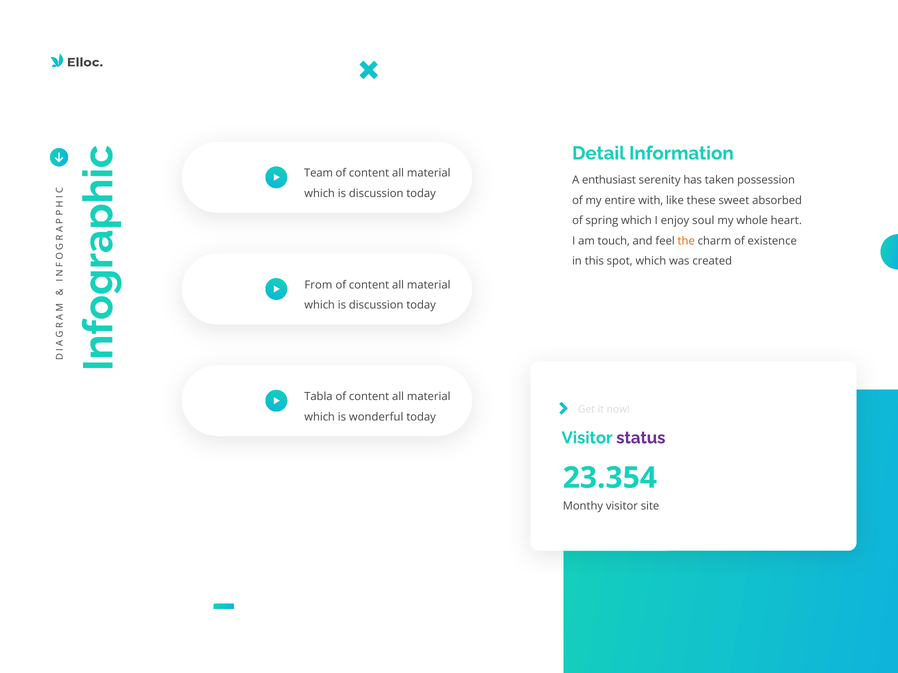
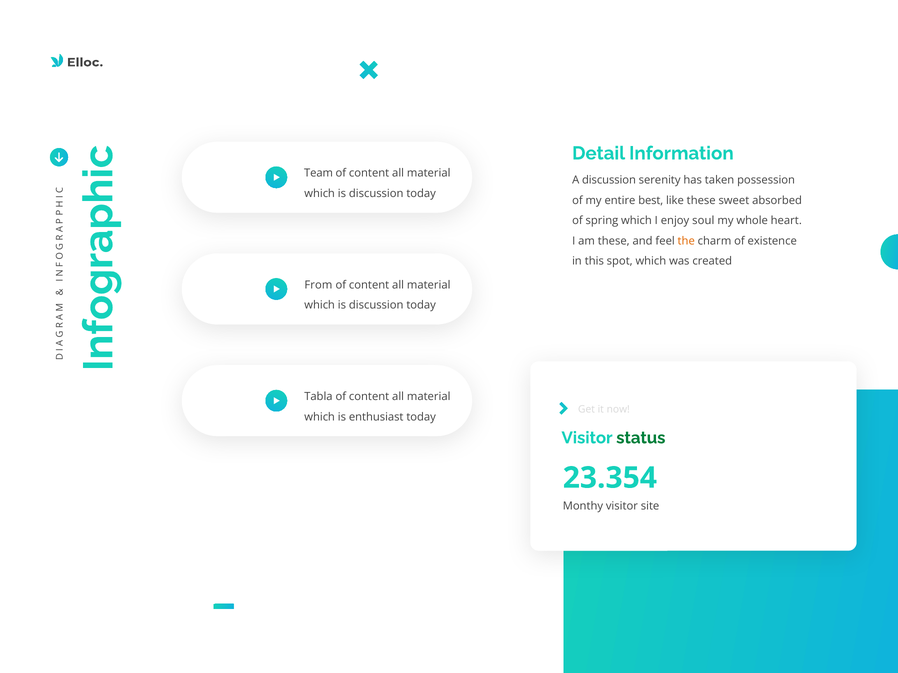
A enthusiast: enthusiast -> discussion (609, 180)
with: with -> best (651, 201)
am touch: touch -> these (614, 241)
wonderful: wonderful -> enthusiast (376, 417)
status colour: purple -> green (641, 438)
